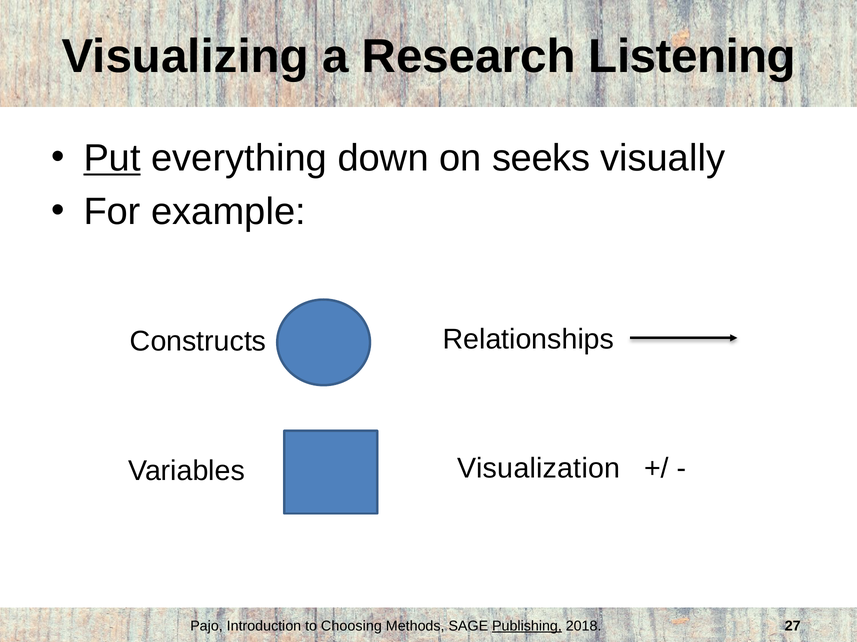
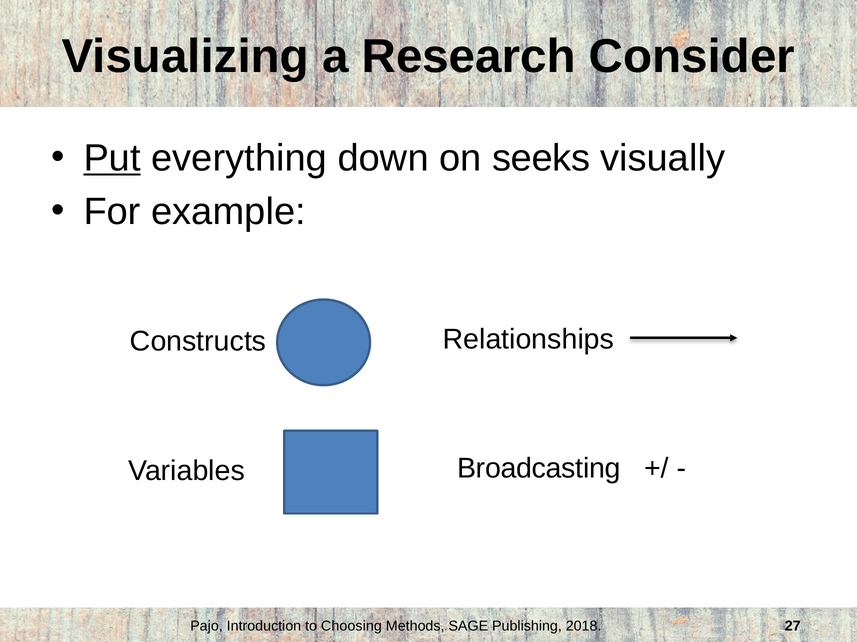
Listening: Listening -> Consider (692, 57)
Visualization: Visualization -> Broadcasting (539, 469)
Publishing underline: present -> none (527, 627)
